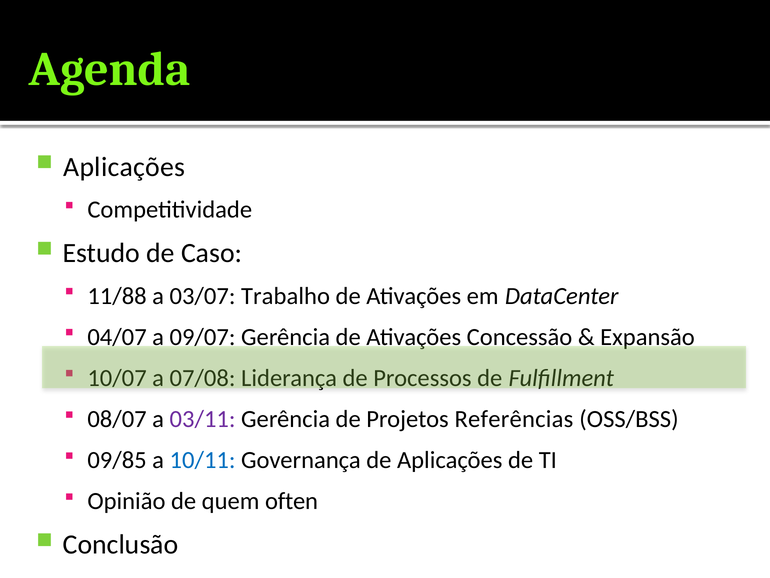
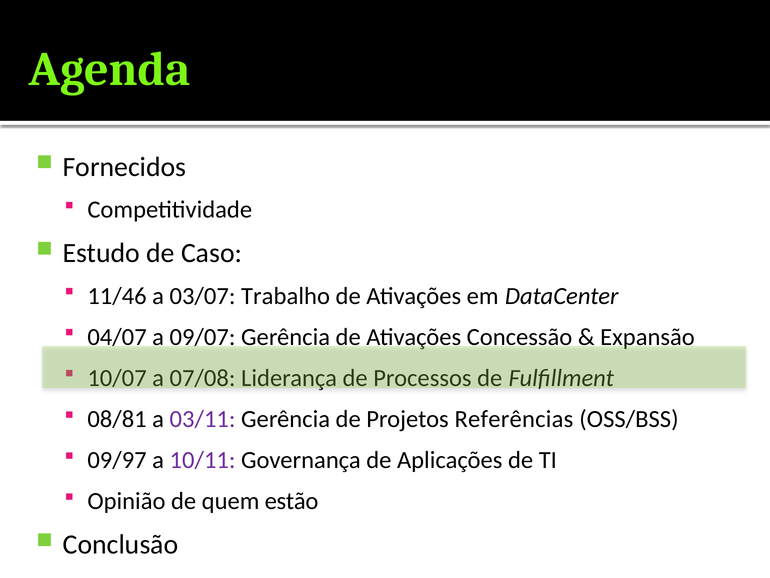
Aplicações: Aplicações -> Fornecidos (124, 167)
11/88: 11/88 -> 11/46 (117, 296)
08/07: 08/07 -> 08/81 (117, 419)
09/85: 09/85 -> 09/97 (117, 460)
10/11 colour: blue -> purple (203, 460)
often: often -> estão (292, 501)
